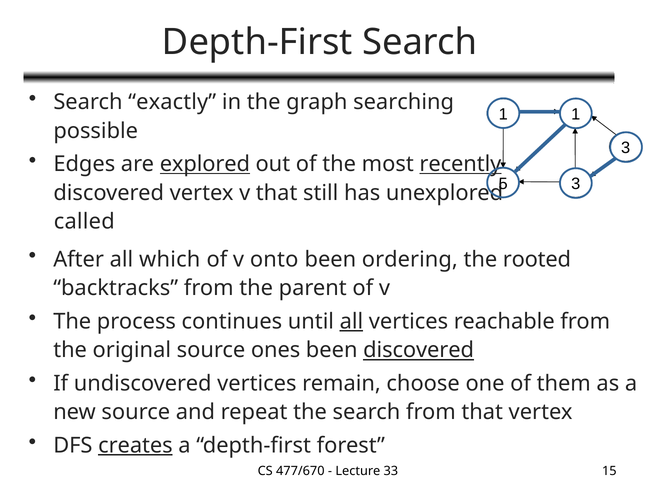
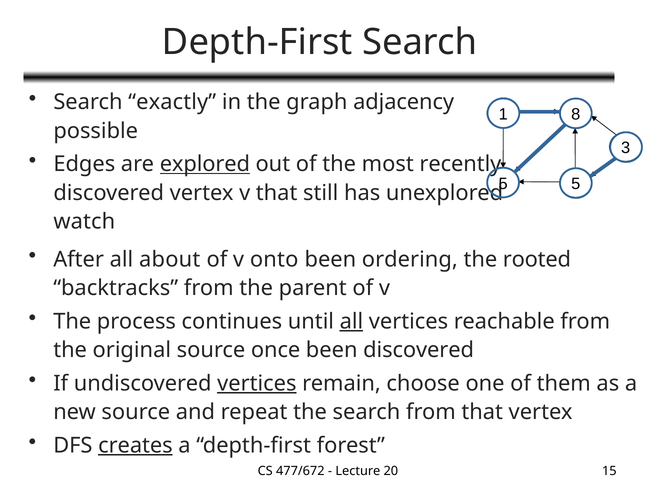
searching: searching -> adjacency (404, 102)
1 1: 1 -> 8 (576, 114)
recently underline: present -> none (460, 164)
5 3: 3 -> 5 (576, 184)
called: called -> watch (84, 222)
which: which -> about (170, 259)
ones: ones -> once (276, 350)
discovered underline: present -> none (419, 350)
vertices underline: none -> present (257, 383)
477/670: 477/670 -> 477/672 (300, 471)
33: 33 -> 20 (391, 471)
